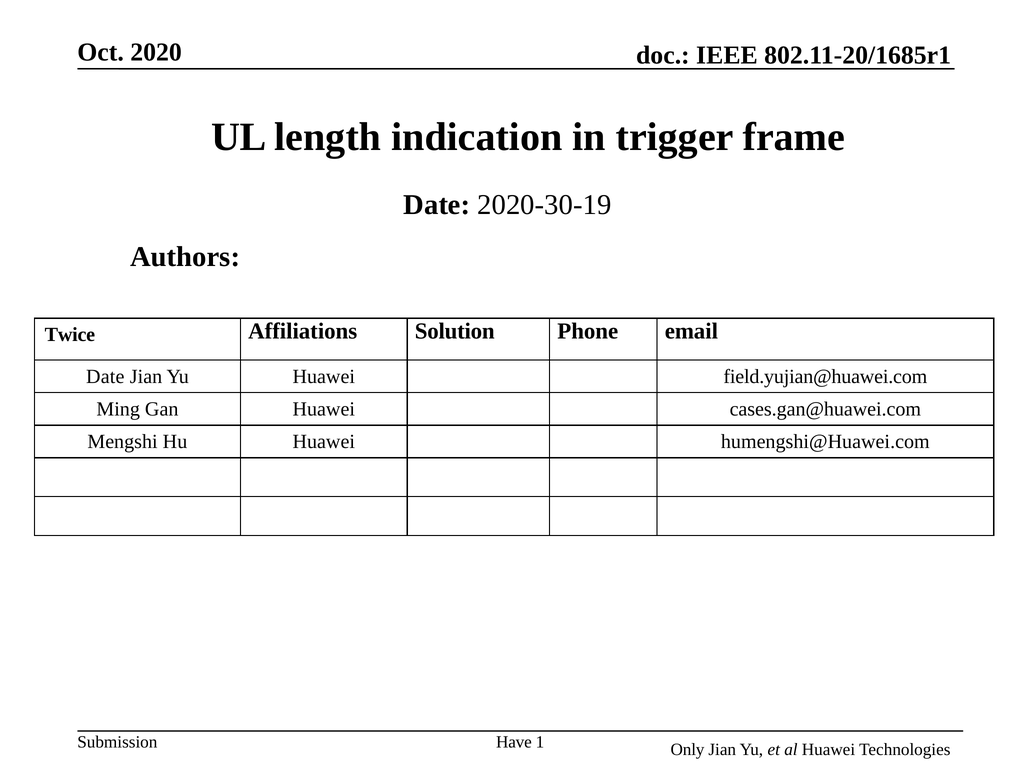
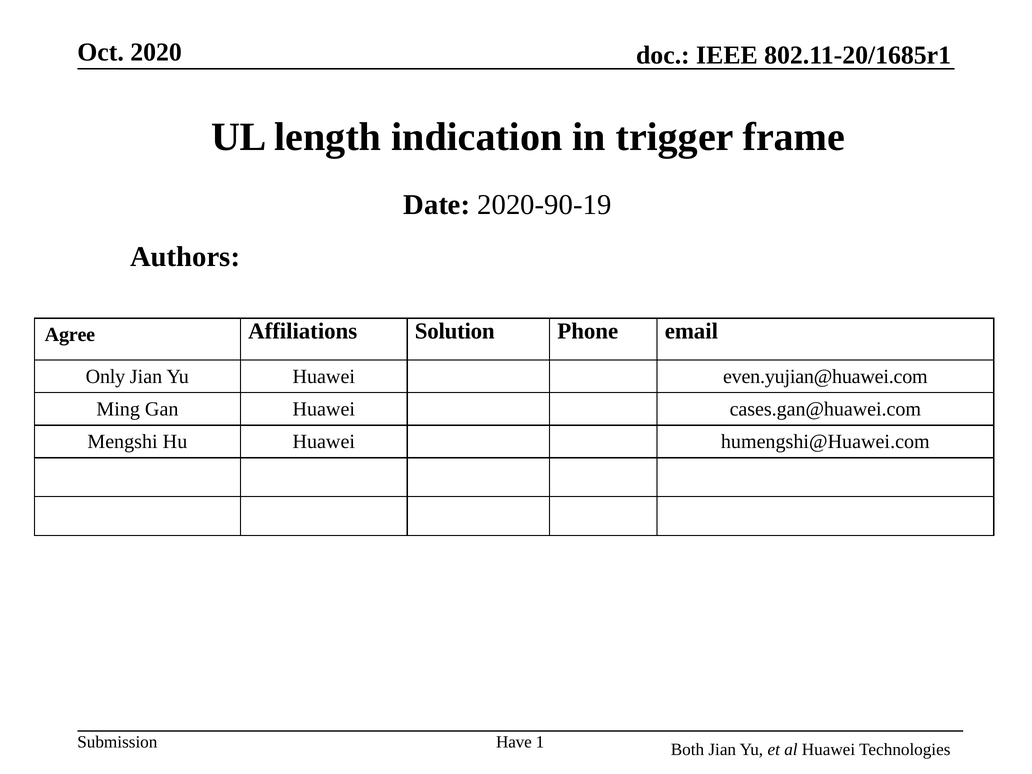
2020-30-19: 2020-30-19 -> 2020-90-19 (544, 205)
Twice: Twice -> Agree (70, 335)
Date: Date -> Only (105, 376)
field.yujian@huawei.com: field.yujian@huawei.com -> even.yujian@huawei.com (825, 376)
Only: Only -> Both (687, 749)
